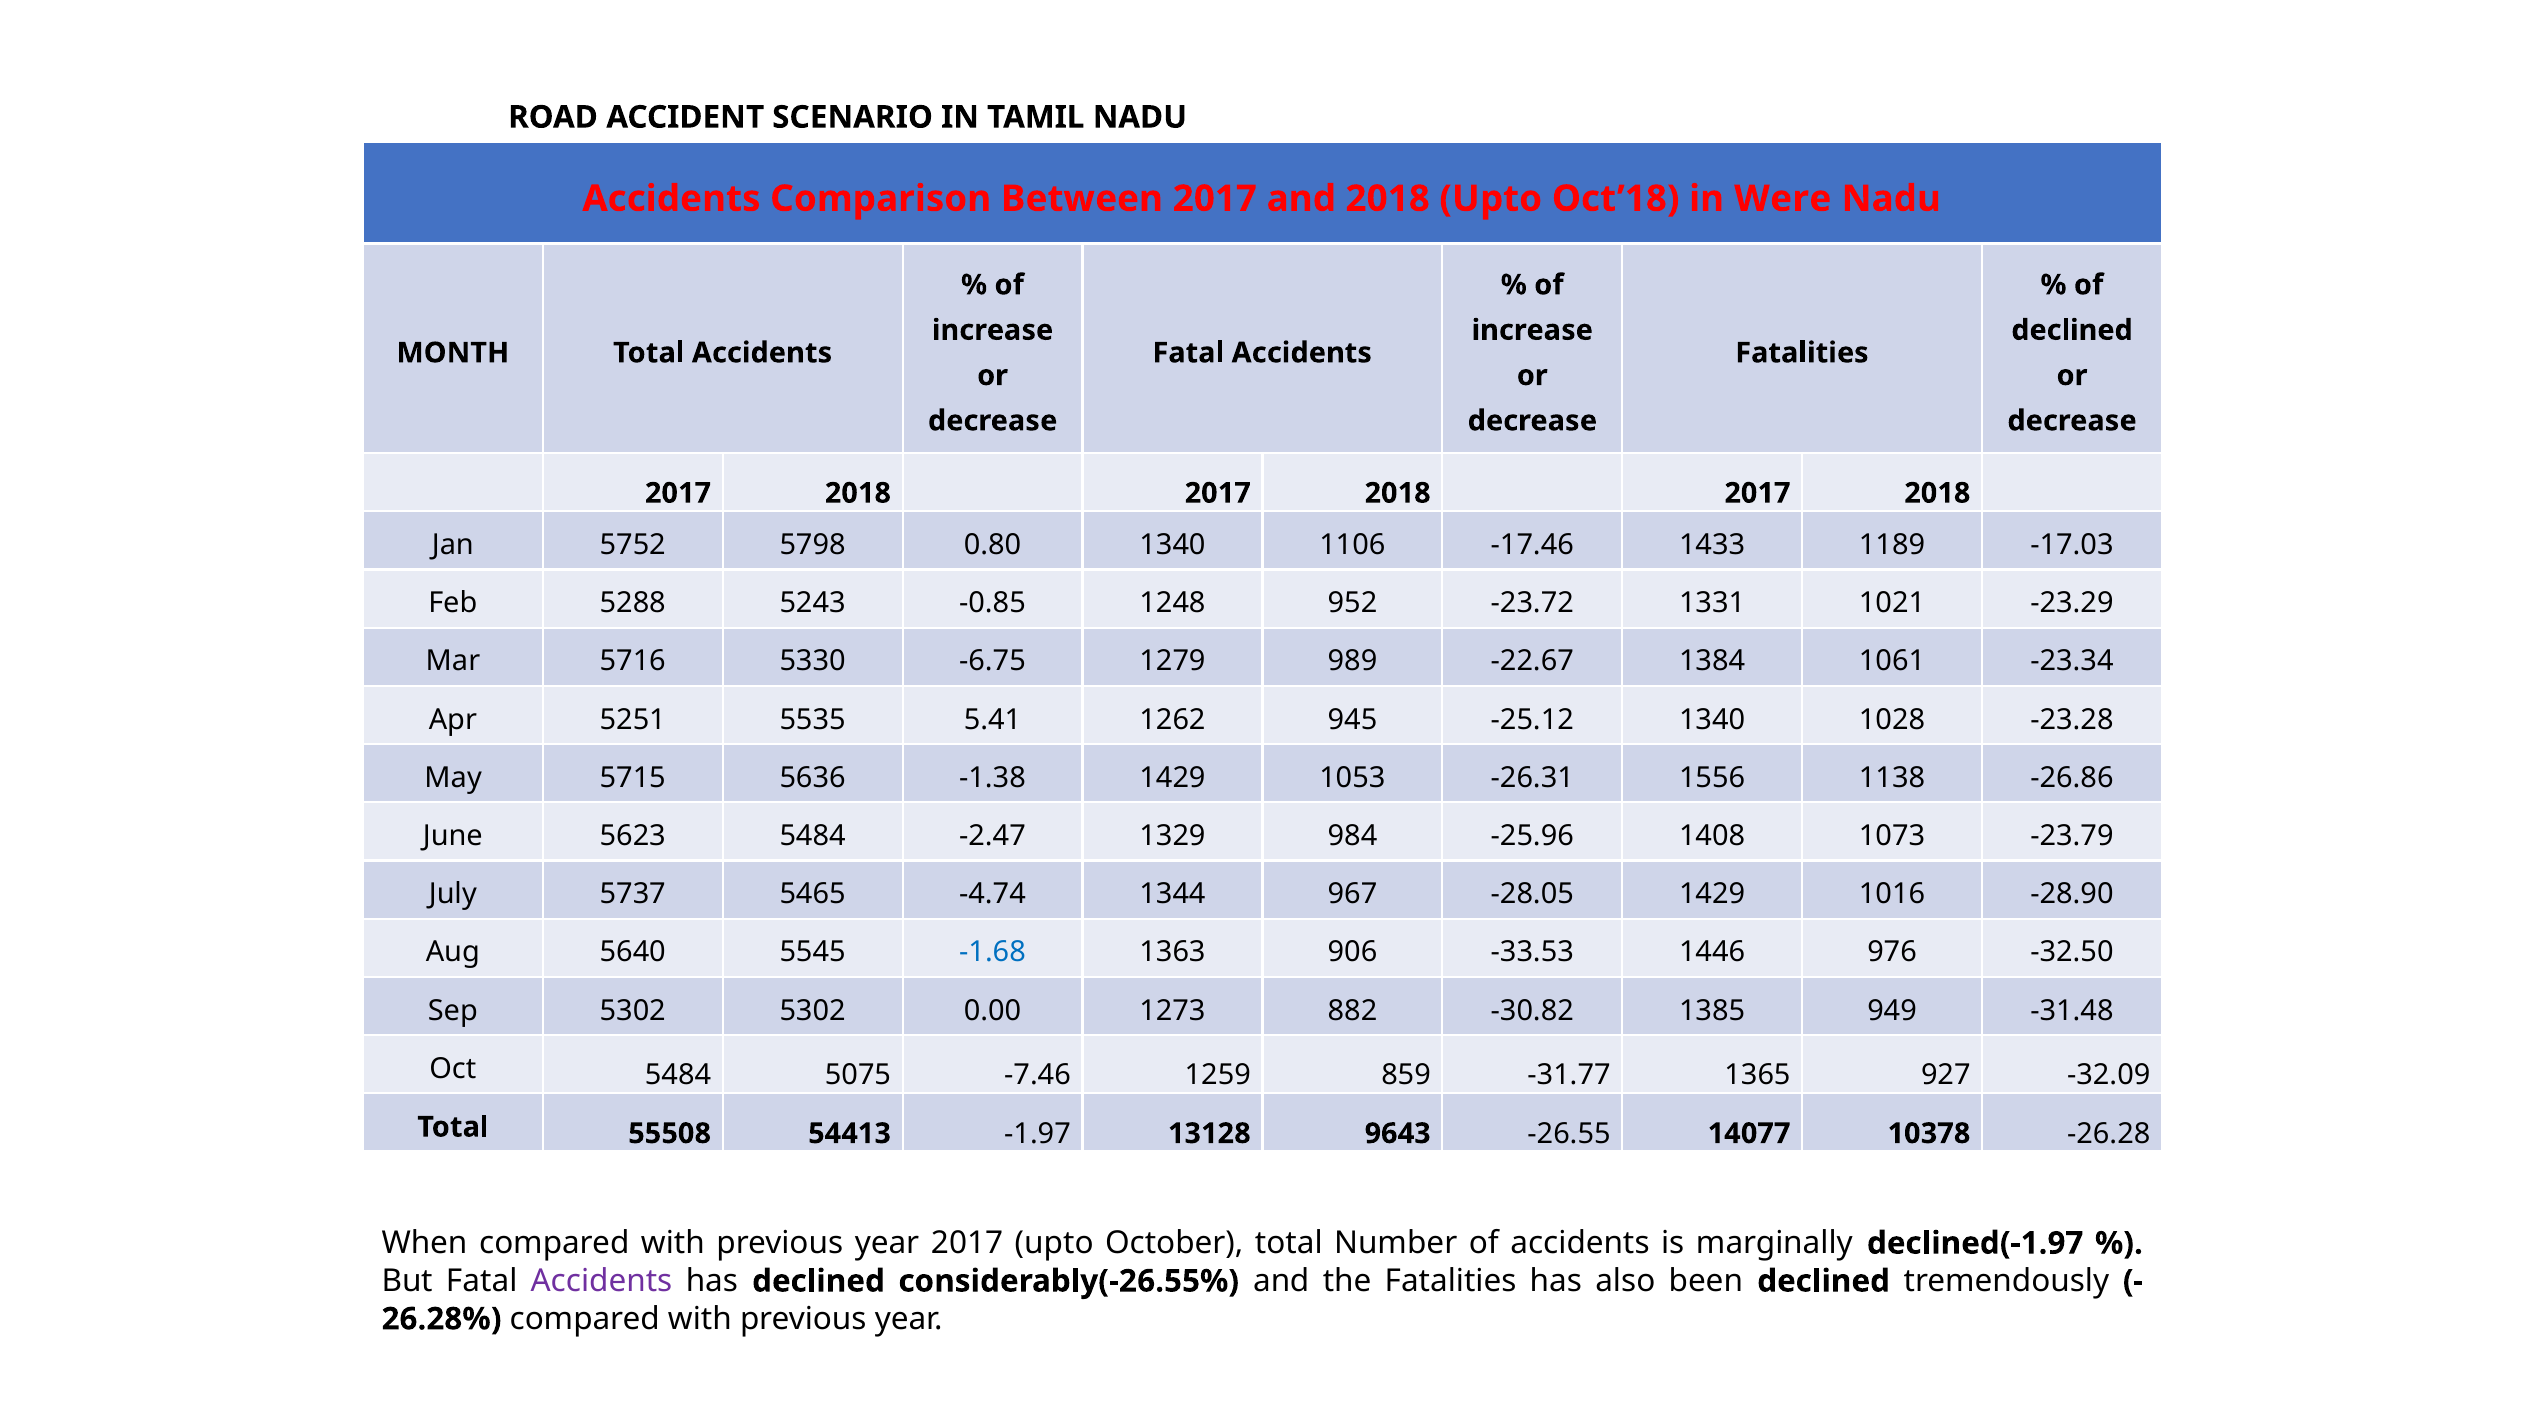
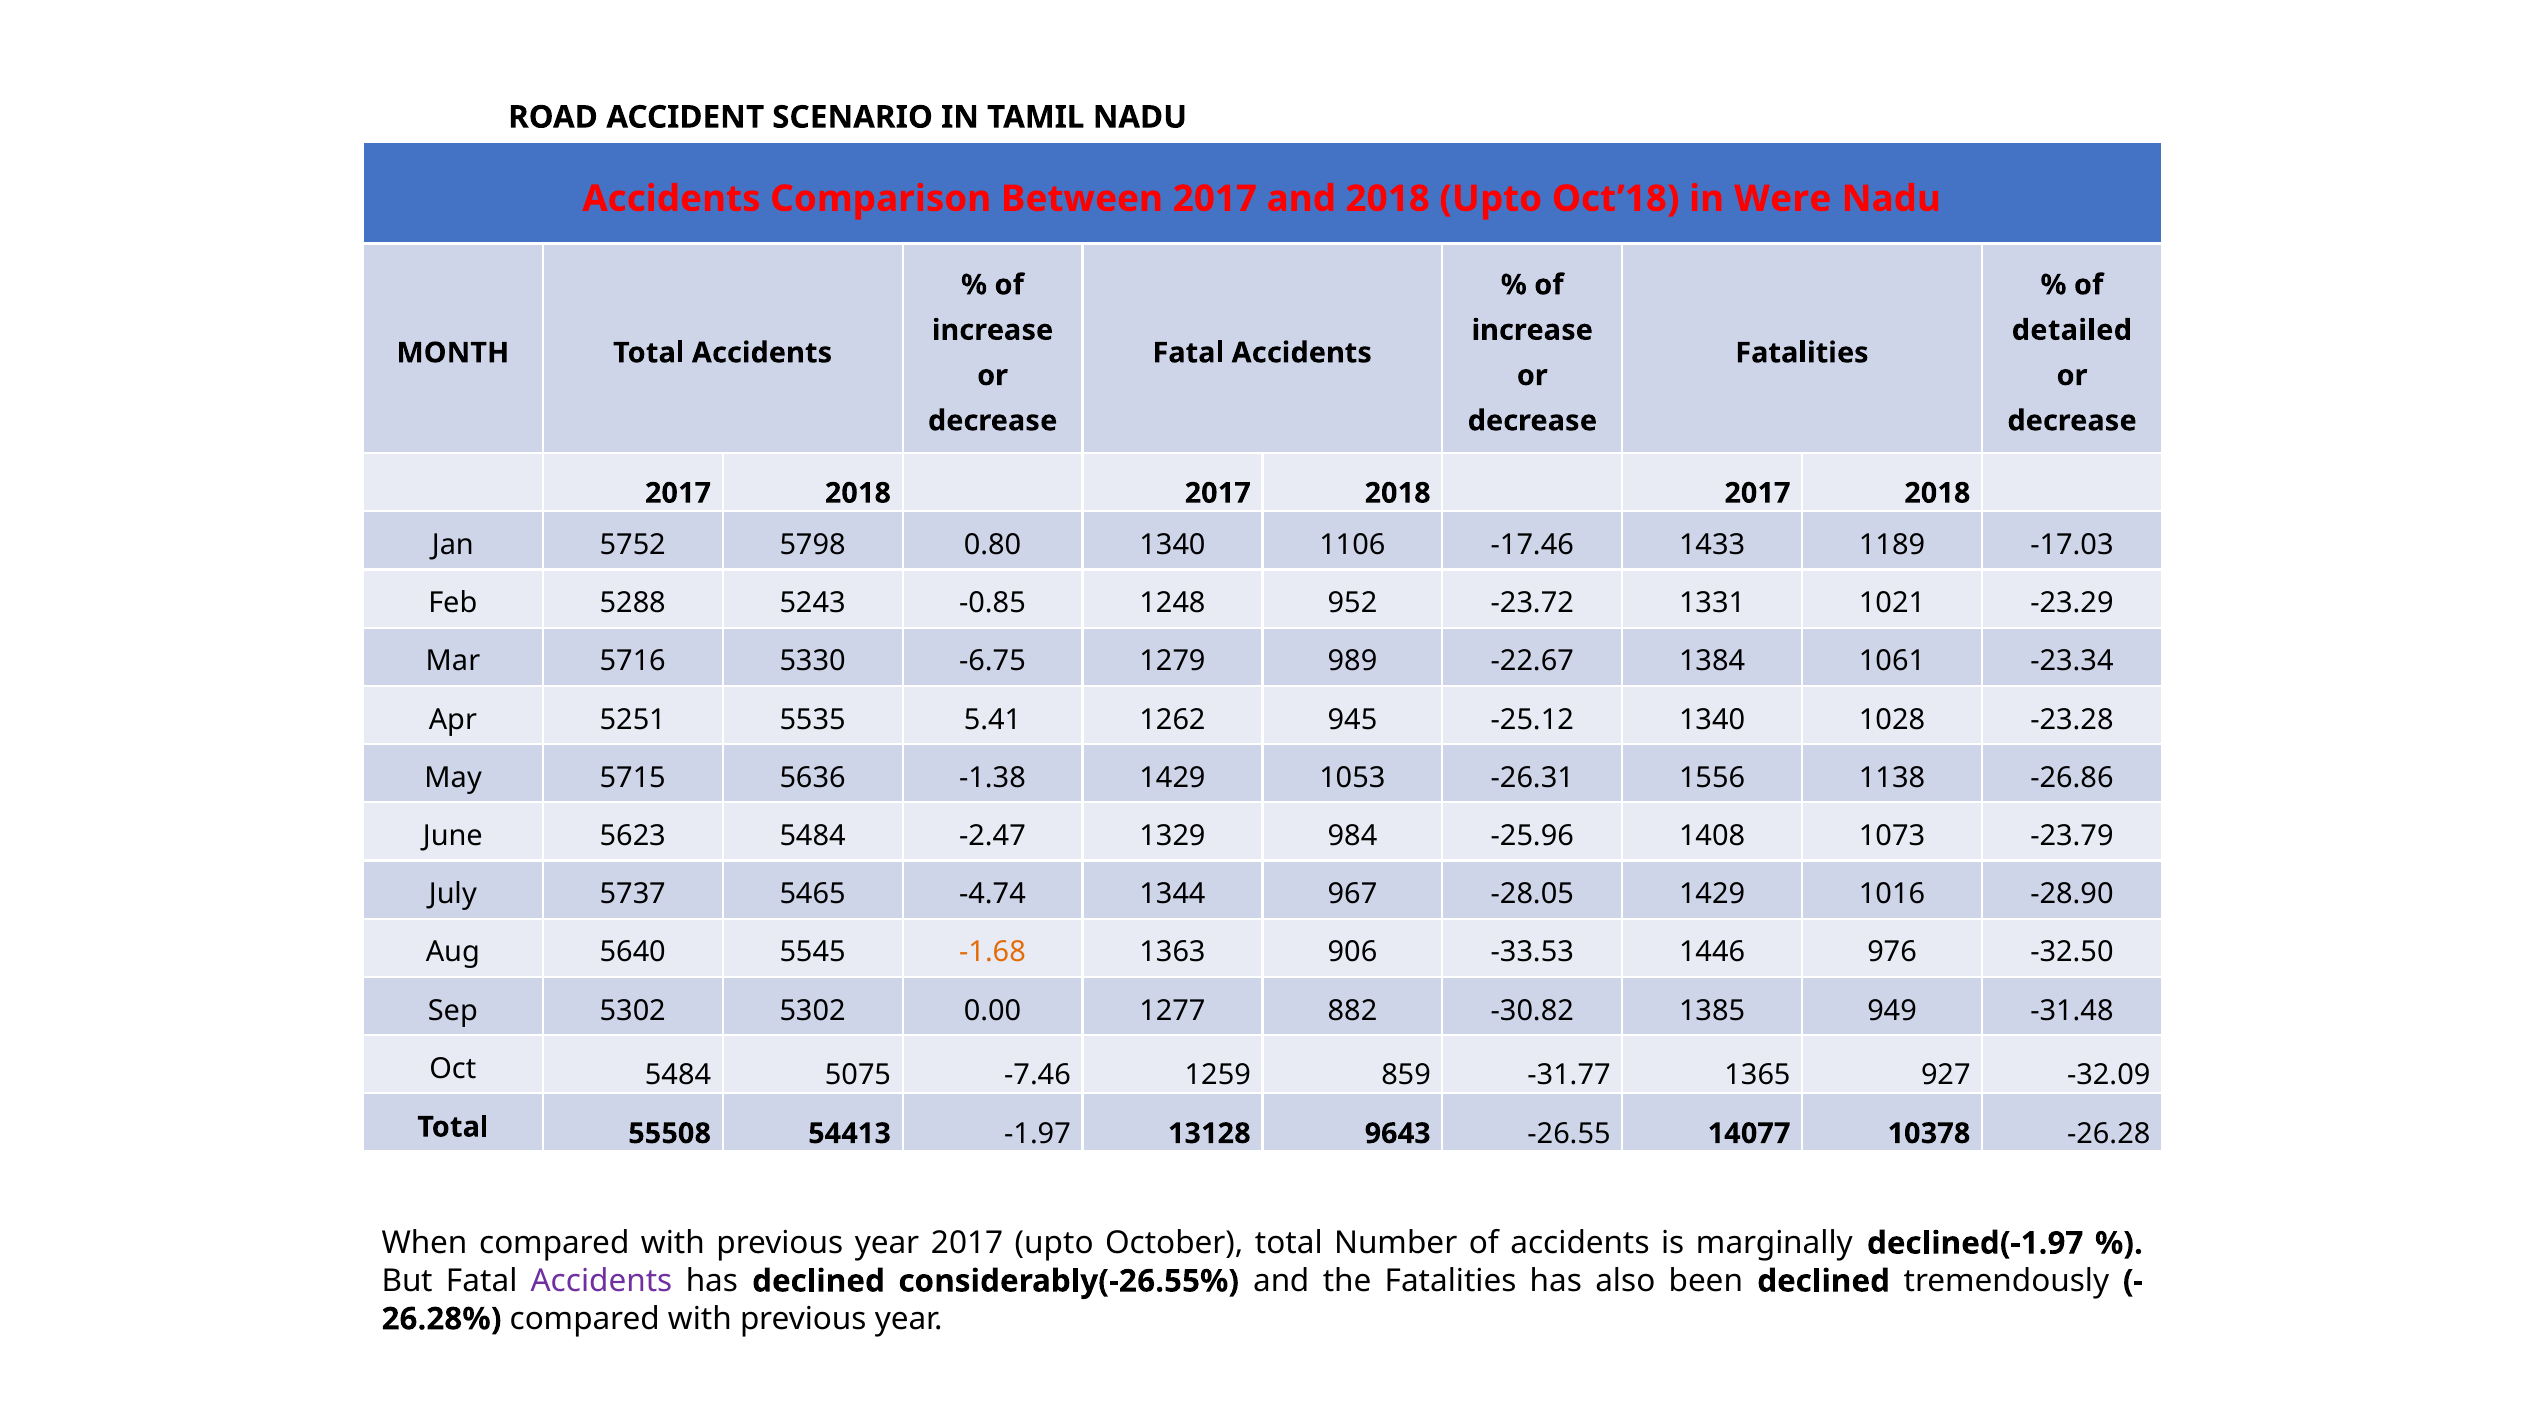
declined: declined -> detailed (2072, 330)
-1.68 colour: blue -> orange (992, 953)
1273: 1273 -> 1277 (1172, 1011)
